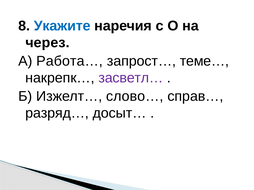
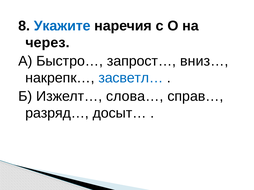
Работа…: Работа… -> Быстро… (70, 61)
теме…: теме… -> вниз… (204, 61)
засветл… colour: purple -> blue (131, 78)
слово…: слово… -> слова… (135, 96)
